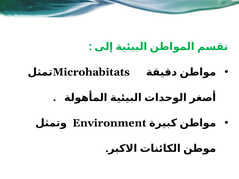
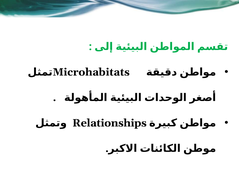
Environment: Environment -> Relationships (110, 123)
